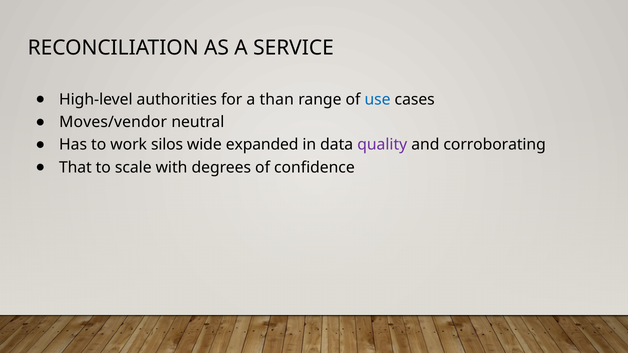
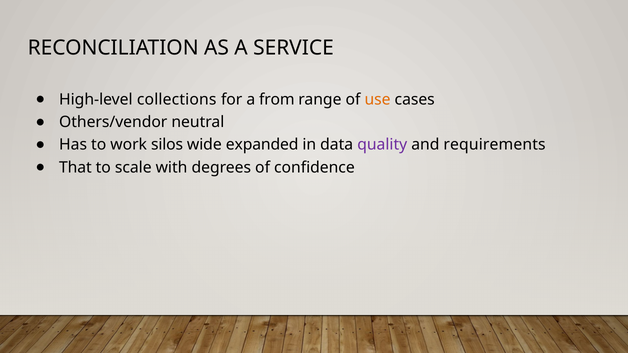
authorities: authorities -> collections (177, 100)
than: than -> from (277, 100)
use colour: blue -> orange (378, 100)
Moves/vendor: Moves/vendor -> Others/vendor (113, 122)
corroborating: corroborating -> requirements (495, 145)
